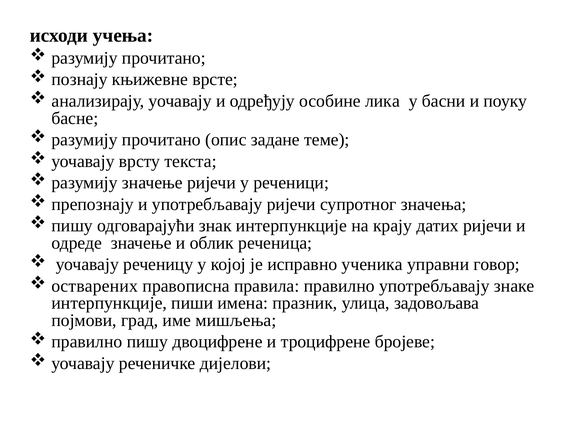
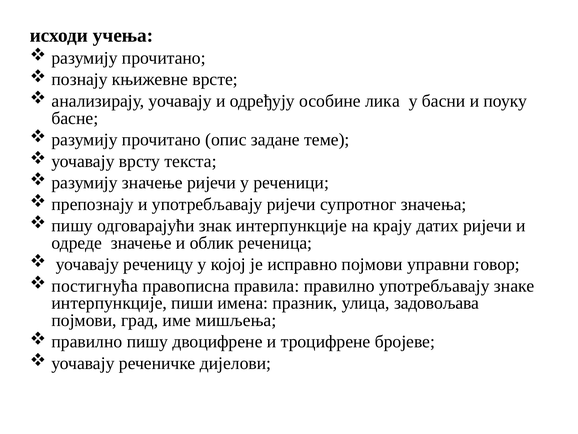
исправно ученика: ученика -> појмови (372, 264)
остварених: остварених -> постигнућа (95, 286)
